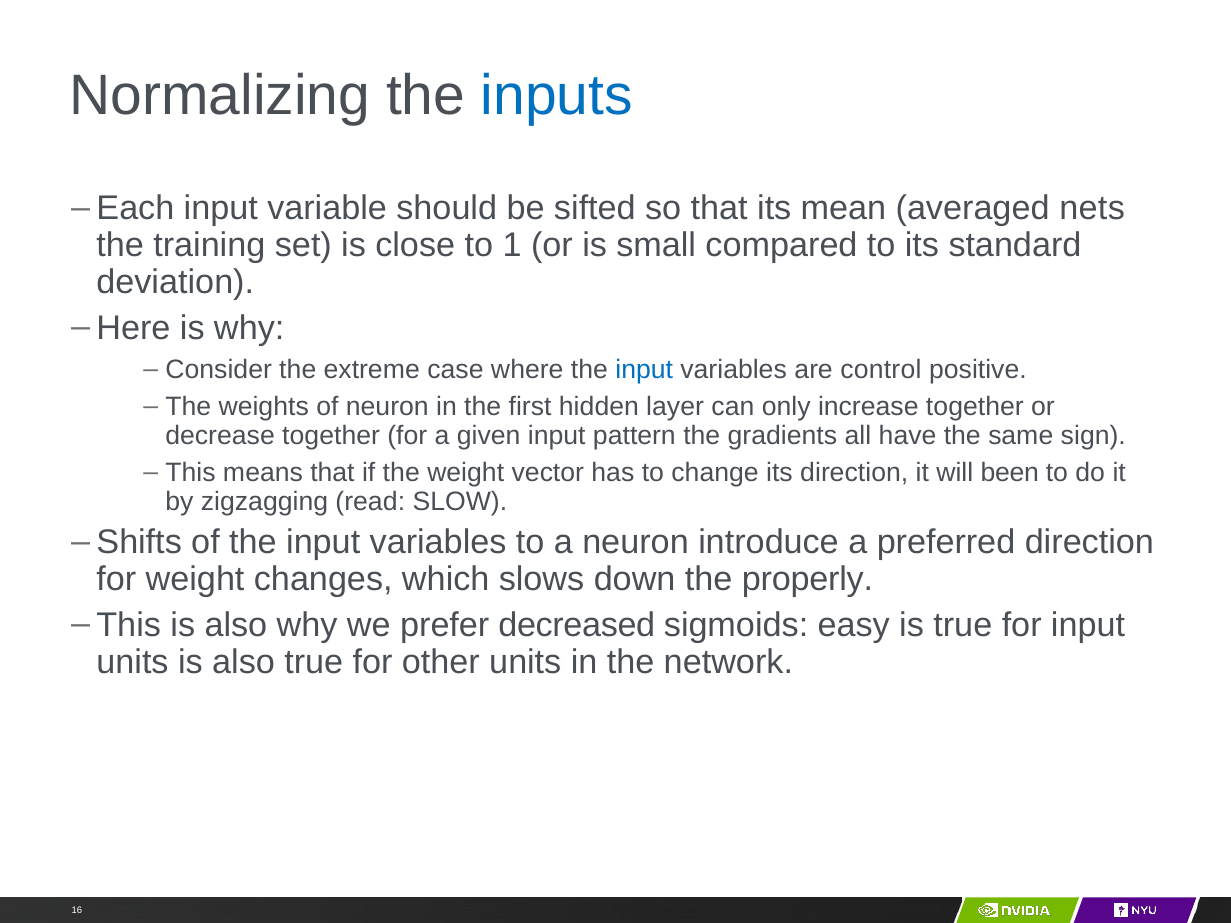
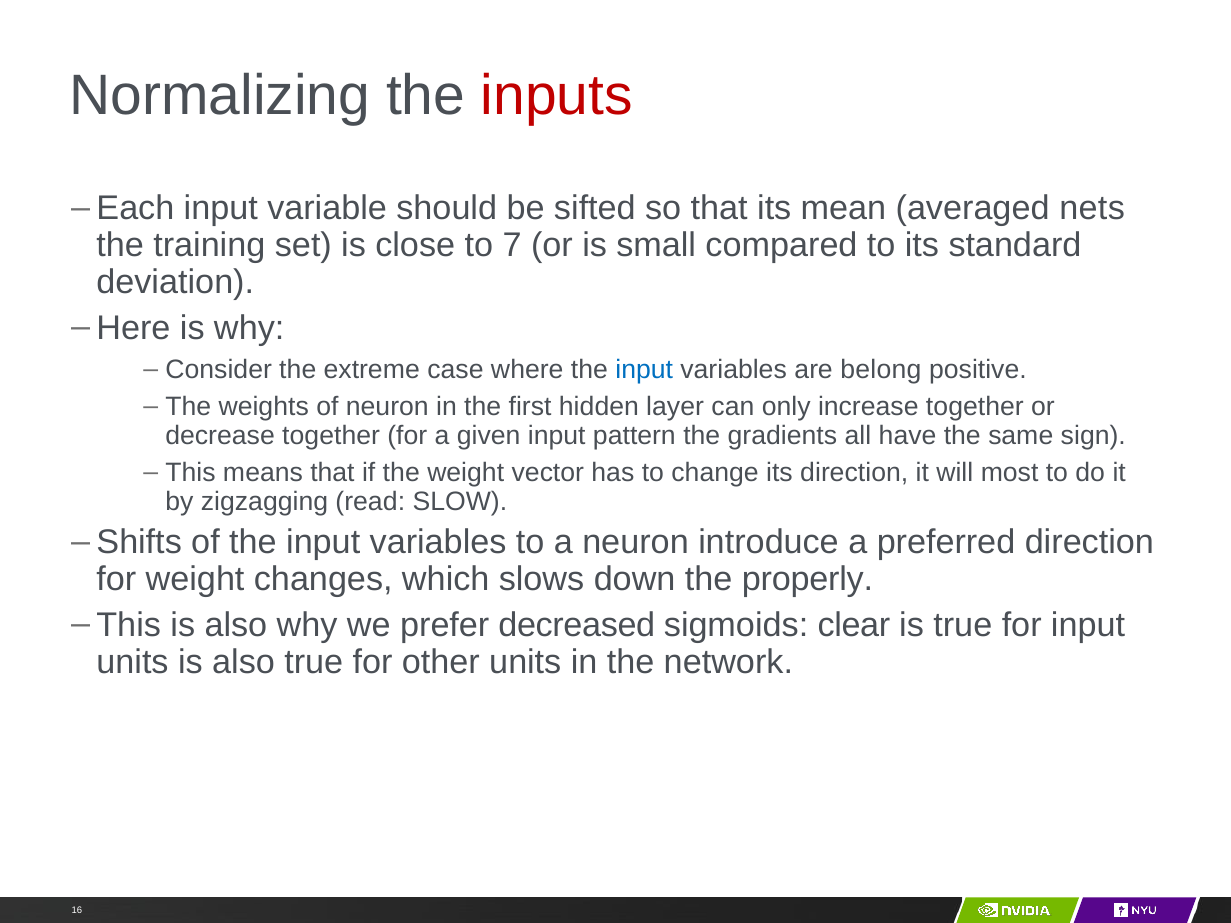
inputs colour: blue -> red (557, 96)
1: 1 -> 7 (512, 246)
control: control -> belong (881, 369)
been: been -> most (1010, 473)
easy: easy -> clear (854, 625)
